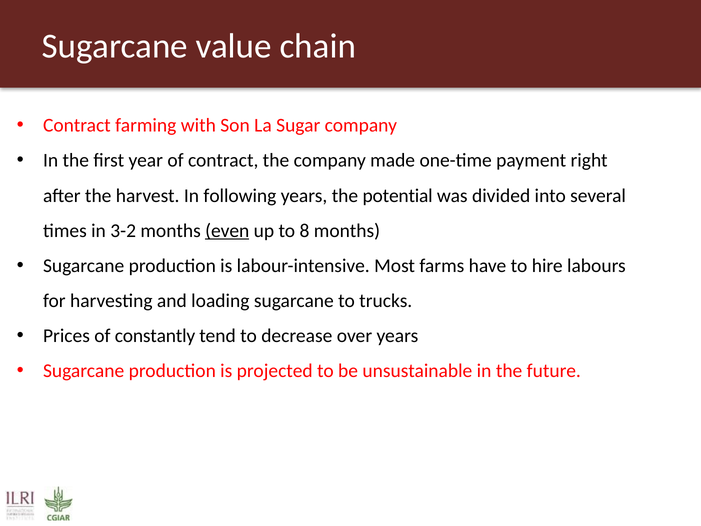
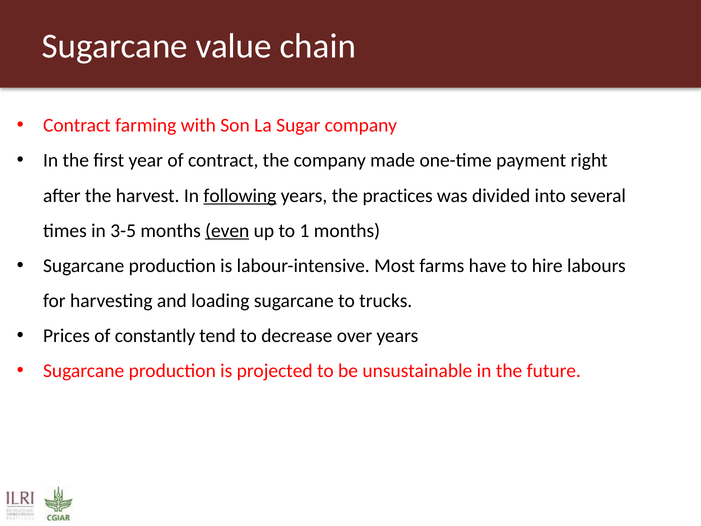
following underline: none -> present (240, 196)
potential: potential -> practices (398, 196)
3-2: 3-2 -> 3-5 (123, 231)
8: 8 -> 1 (304, 231)
